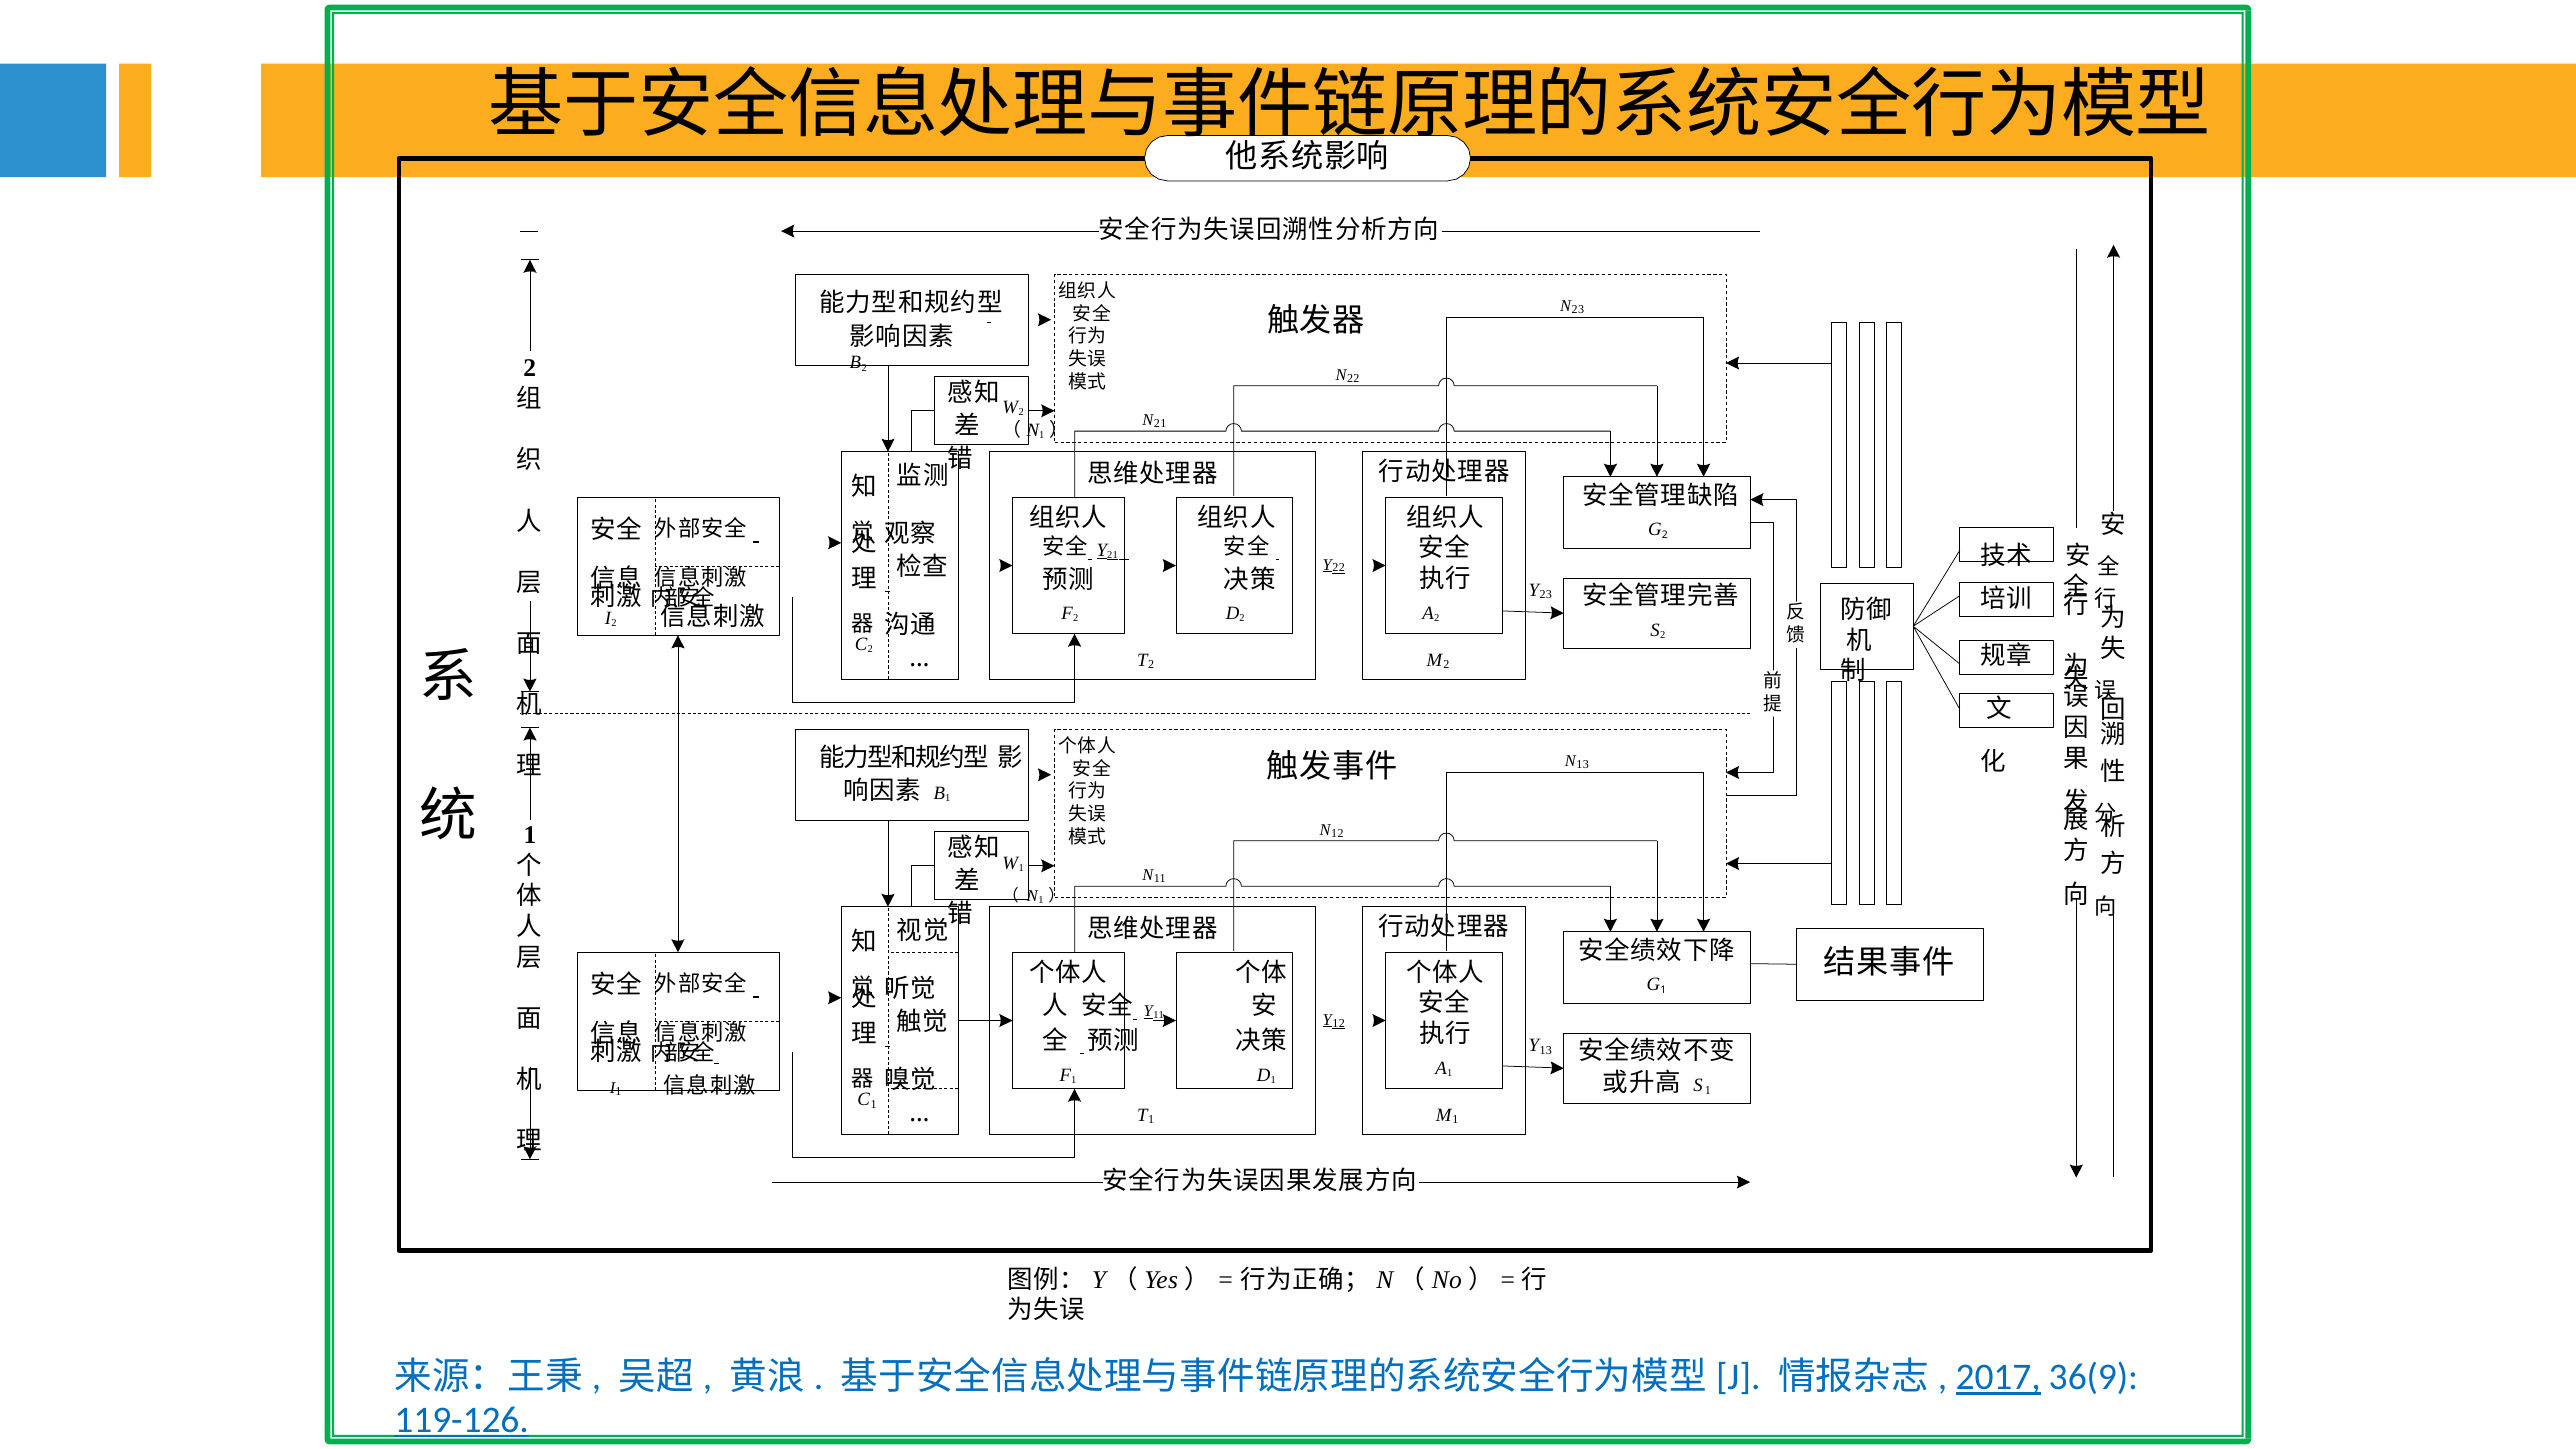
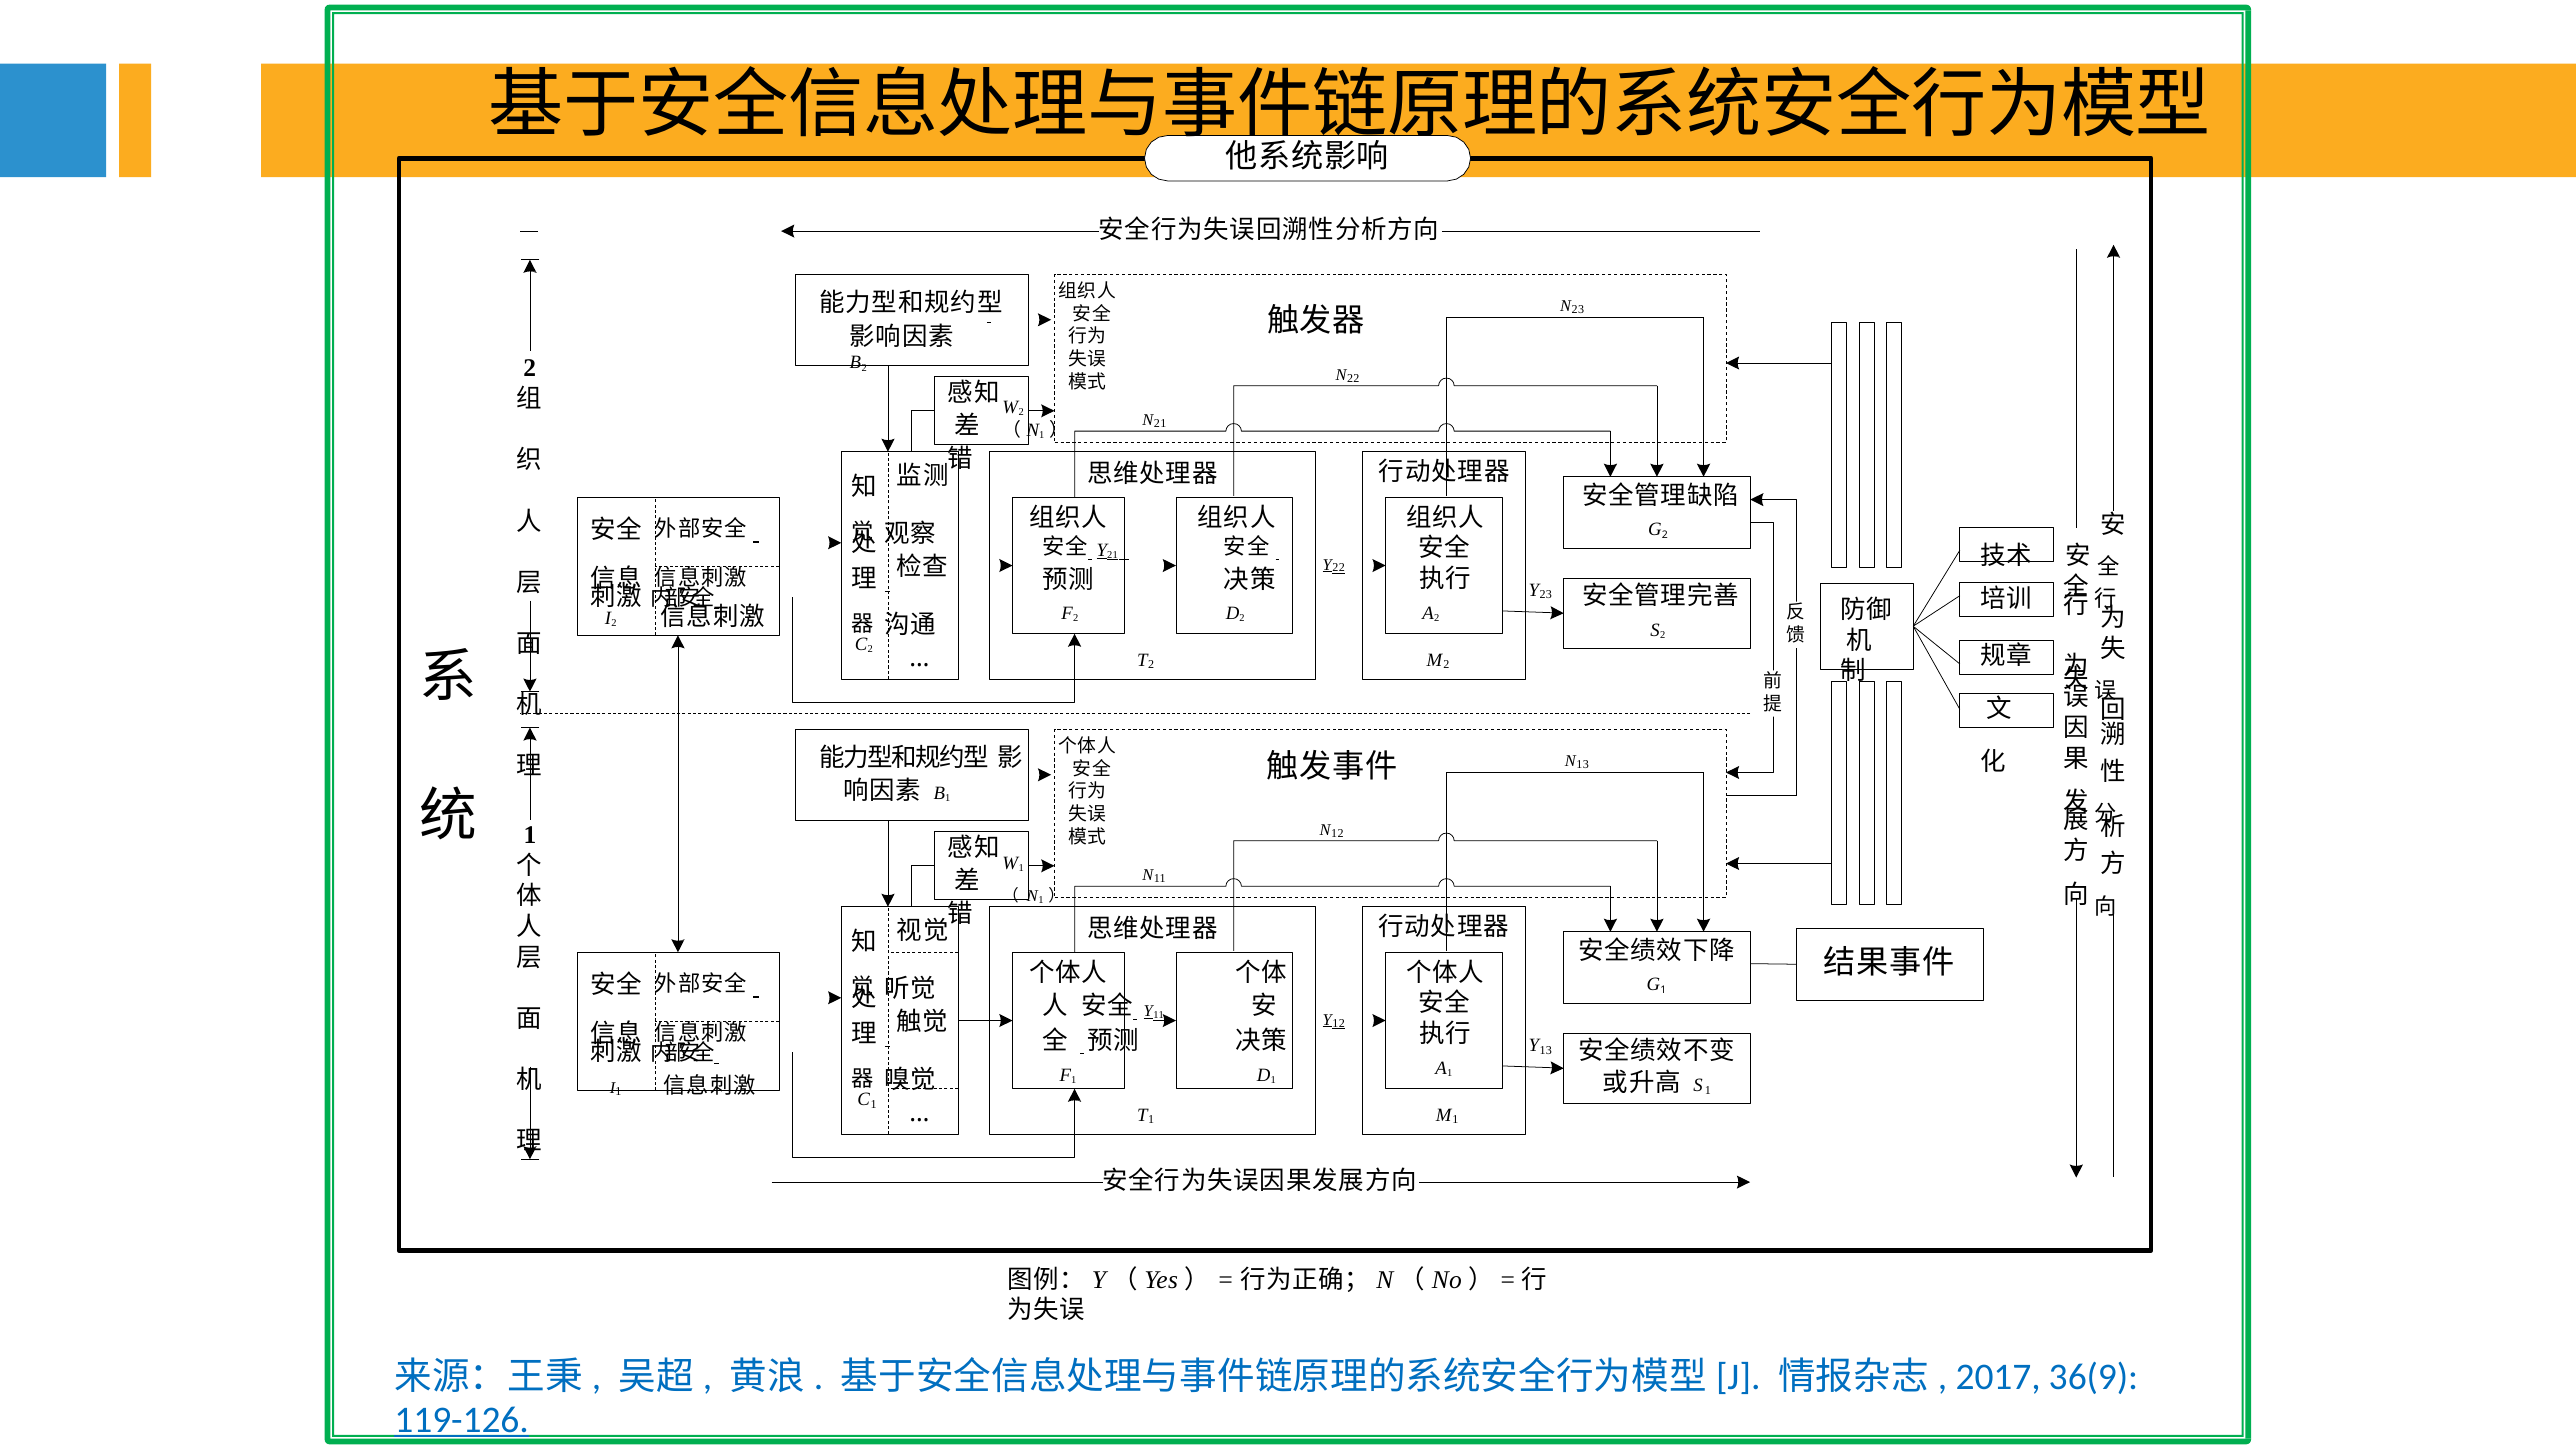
2017 underline: present -> none (1998, 1377)
